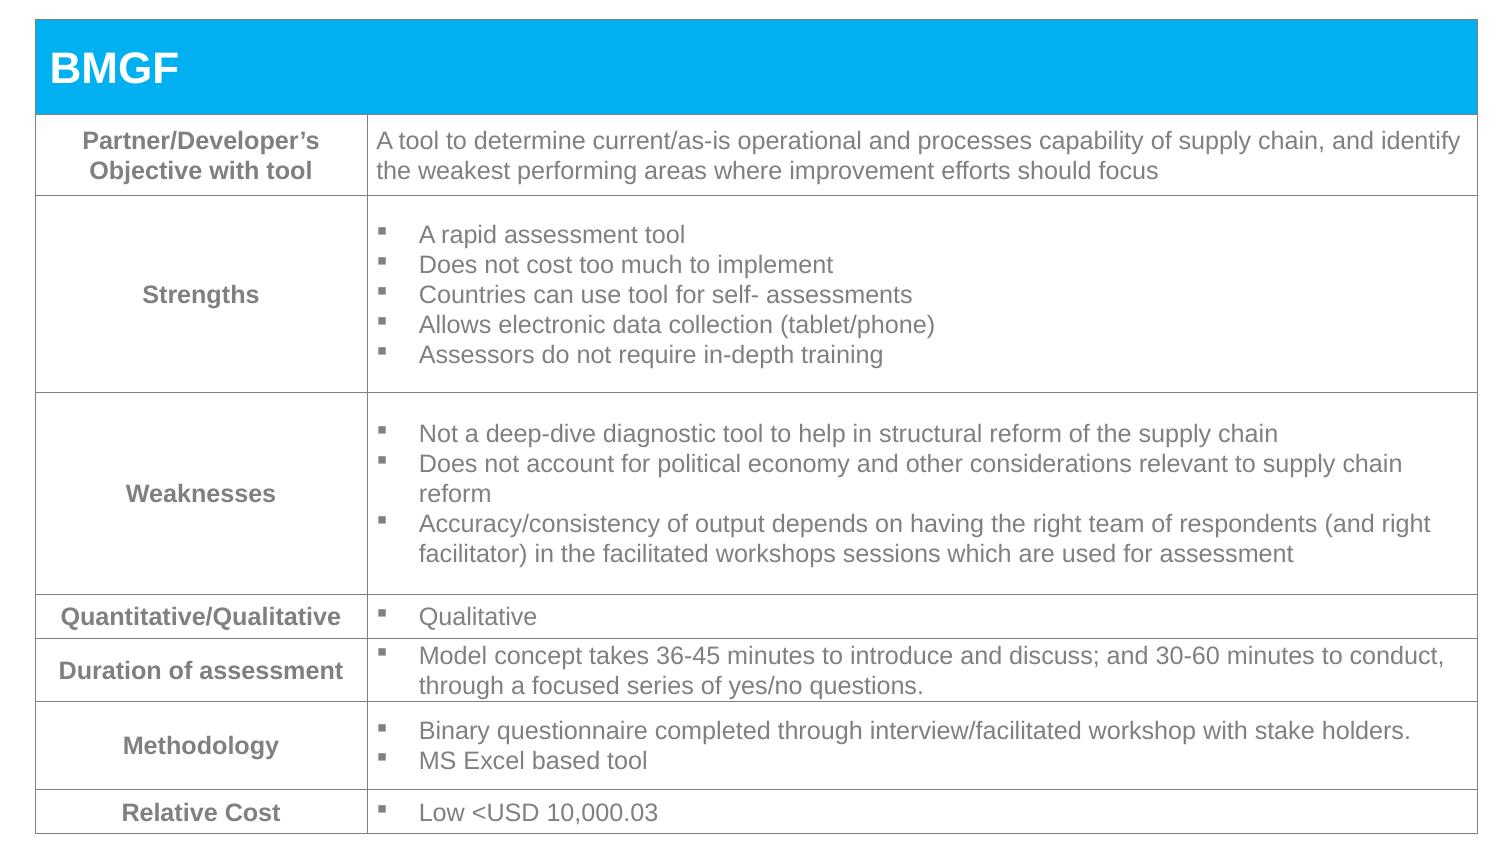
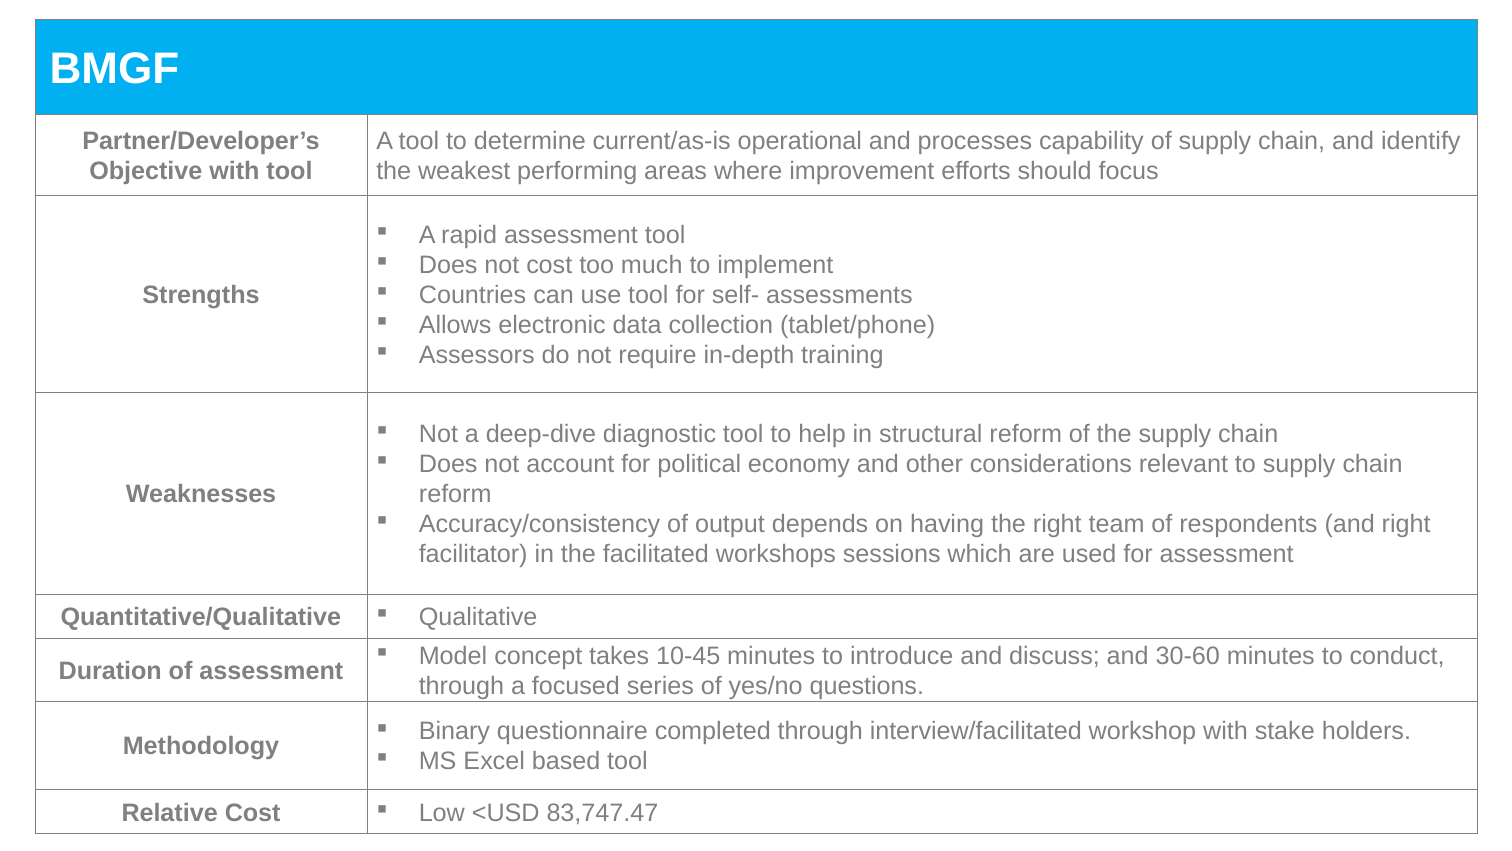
36-45: 36-45 -> 10-45 (688, 655)
10,000.03: 10,000.03 -> 83,747.47 (602, 812)
